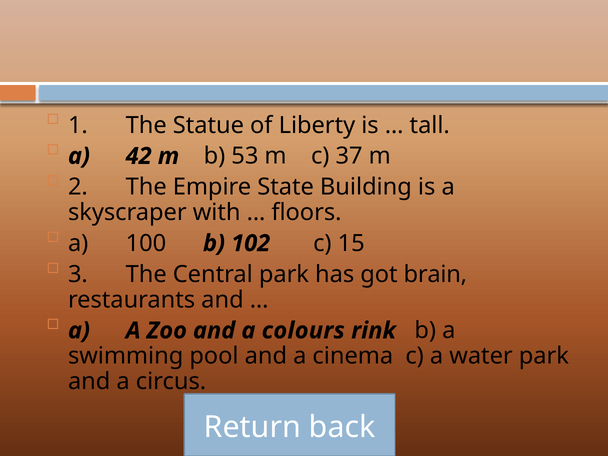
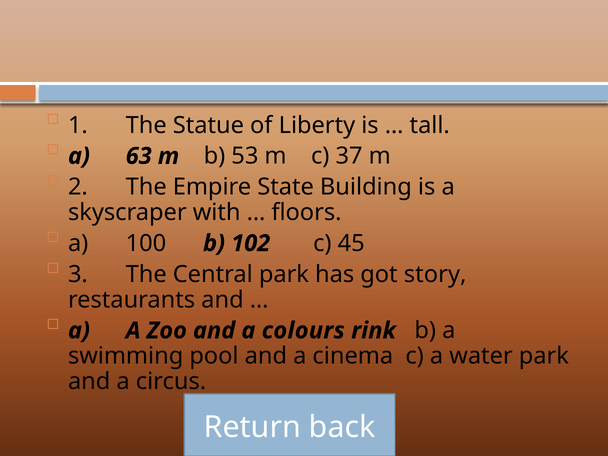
42: 42 -> 63 (139, 156)
15: 15 -> 45 (351, 243)
brain: brain -> story (435, 274)
